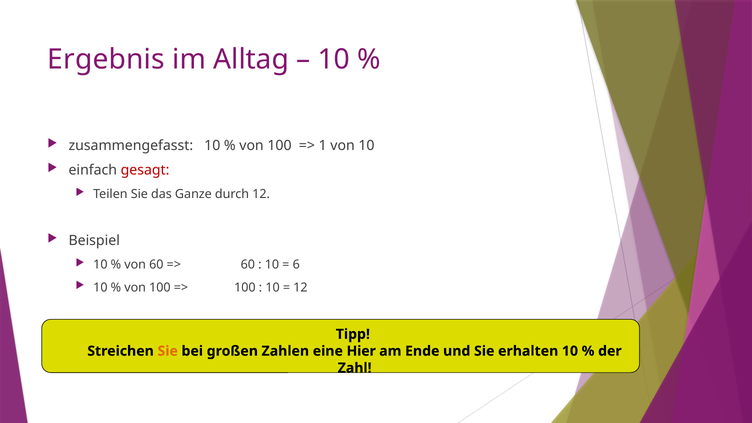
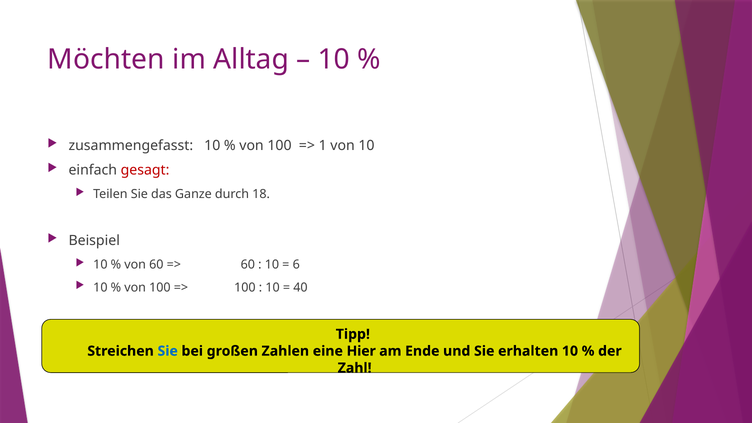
Ergebnis: Ergebnis -> Möchten (106, 59)
durch 12: 12 -> 18 (261, 194)
12: 12 -> 40 (301, 287)
Sie colour: orange -> blue (168, 351)
